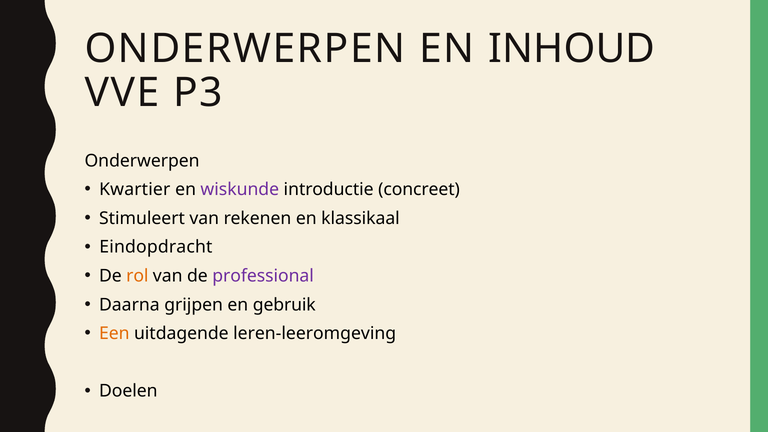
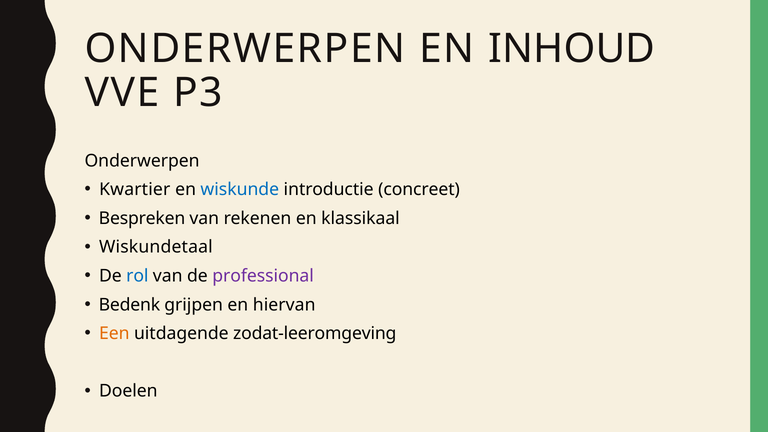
wiskunde colour: purple -> blue (240, 190)
Stimuleert: Stimuleert -> Bespreken (142, 218)
Eindopdracht: Eindopdracht -> Wiskundetaal (156, 247)
rol colour: orange -> blue (137, 276)
Daarna: Daarna -> Bedenk (129, 305)
gebruik: gebruik -> hiervan (284, 305)
leren-leeromgeving: leren-leeromgeving -> zodat-leeromgeving (315, 334)
